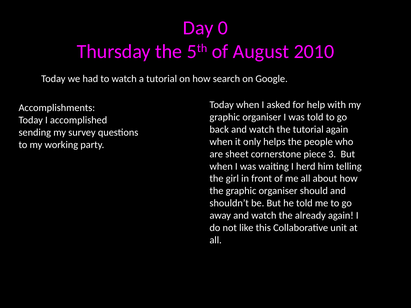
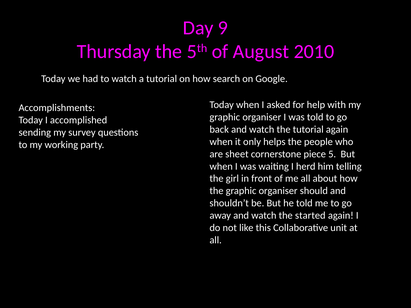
0: 0 -> 9 (223, 28)
3: 3 -> 5 (332, 154)
already: already -> started (310, 216)
